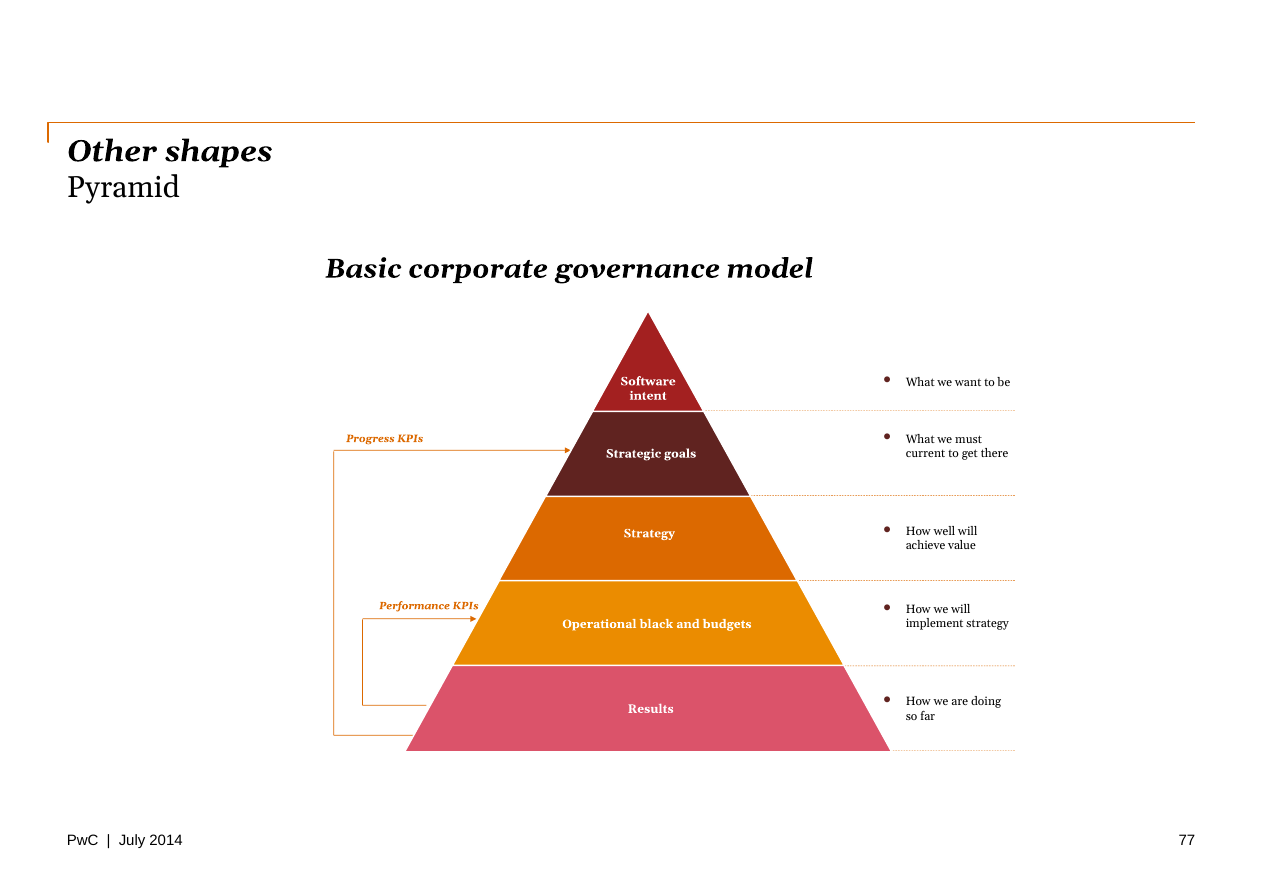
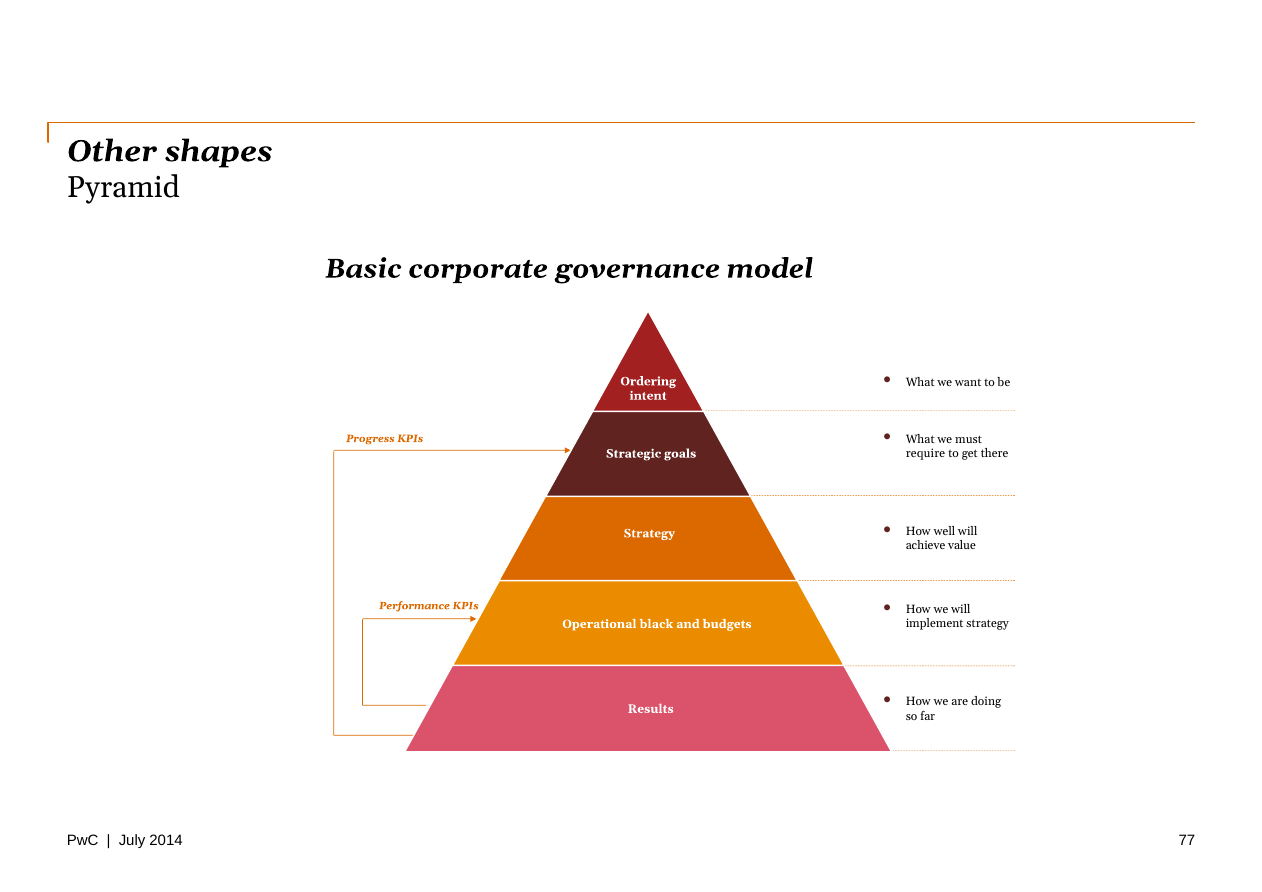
Software: Software -> Ordering (648, 381)
current: current -> require (926, 454)
